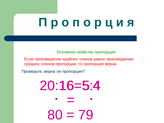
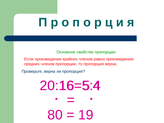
79: 79 -> 19 (86, 115)
